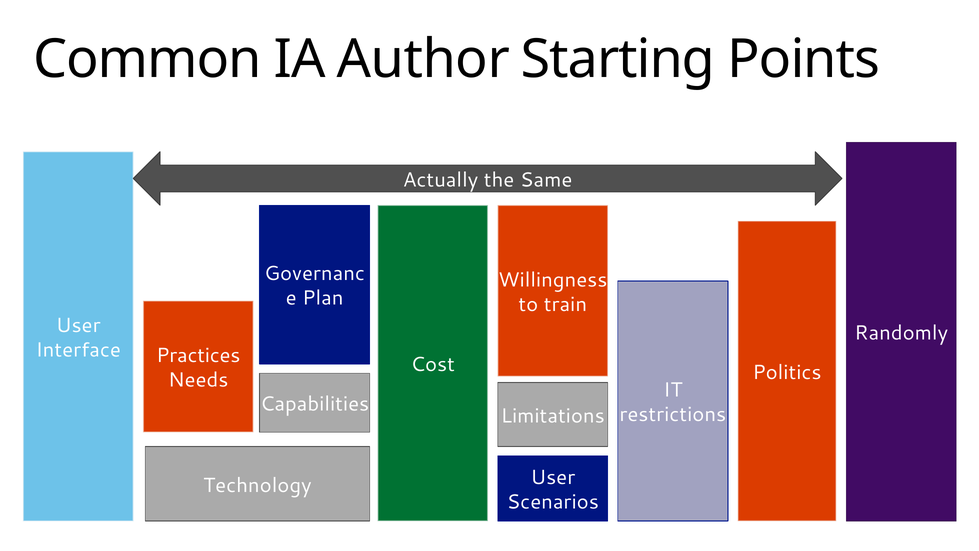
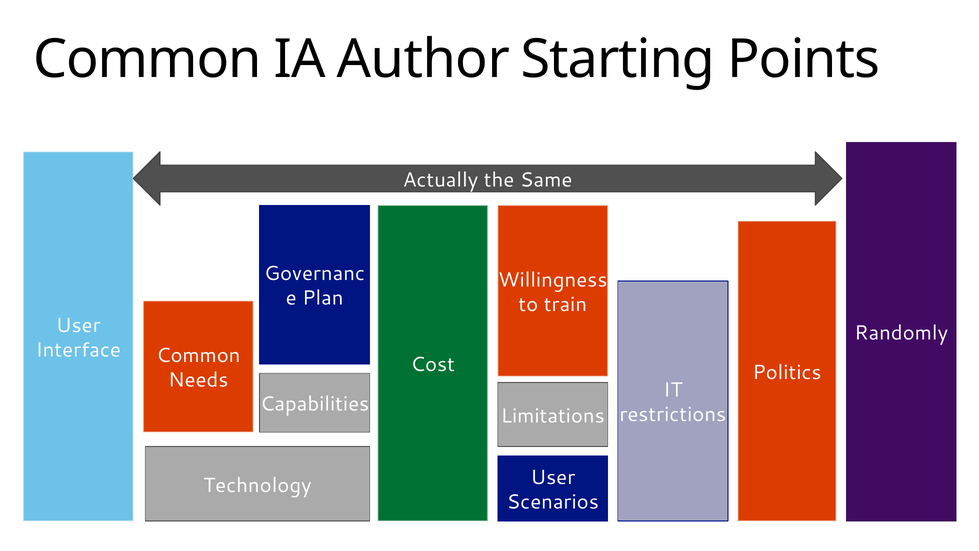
Practices: Practices -> Common (198, 355)
